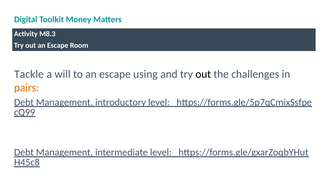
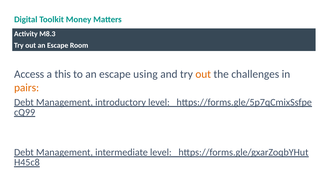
Tackle: Tackle -> Access (29, 74)
will: will -> this (63, 74)
out colour: black -> orange (203, 74)
